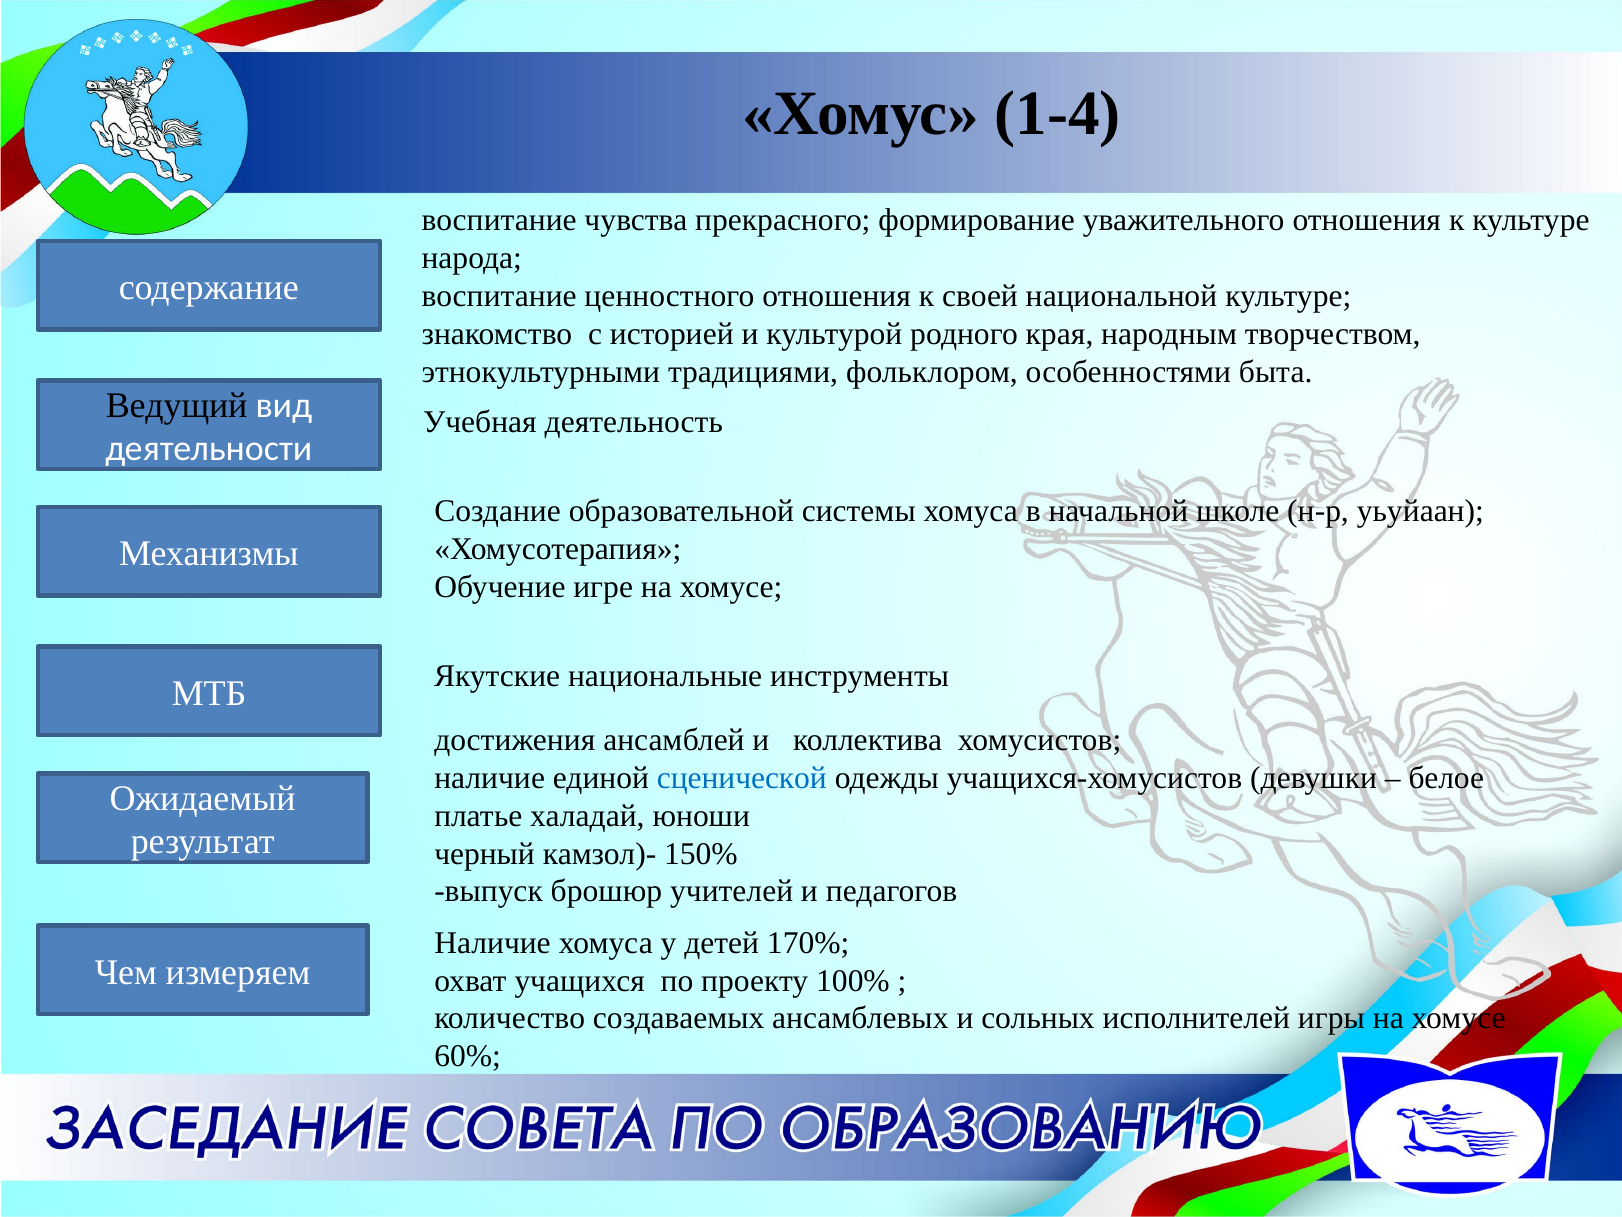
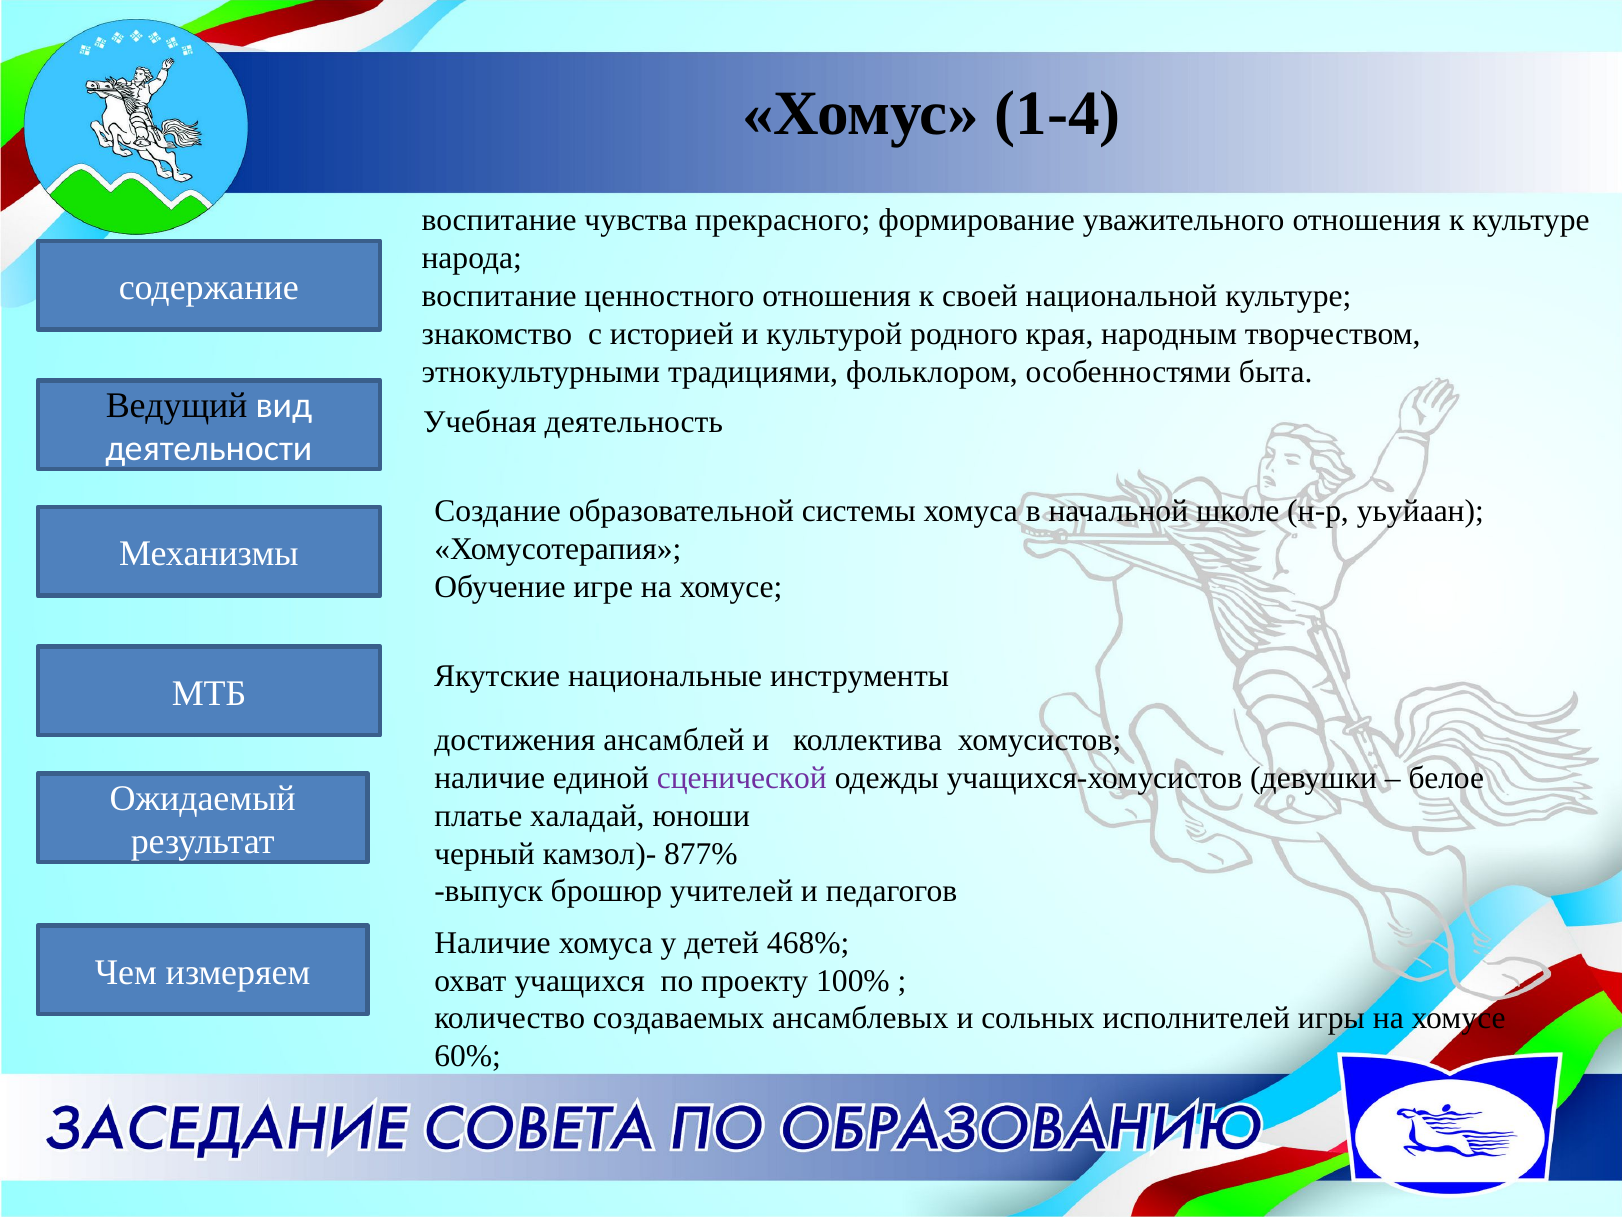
сценической colour: blue -> purple (742, 778)
150%: 150% -> 877% (701, 853)
170%: 170% -> 468% (808, 942)
